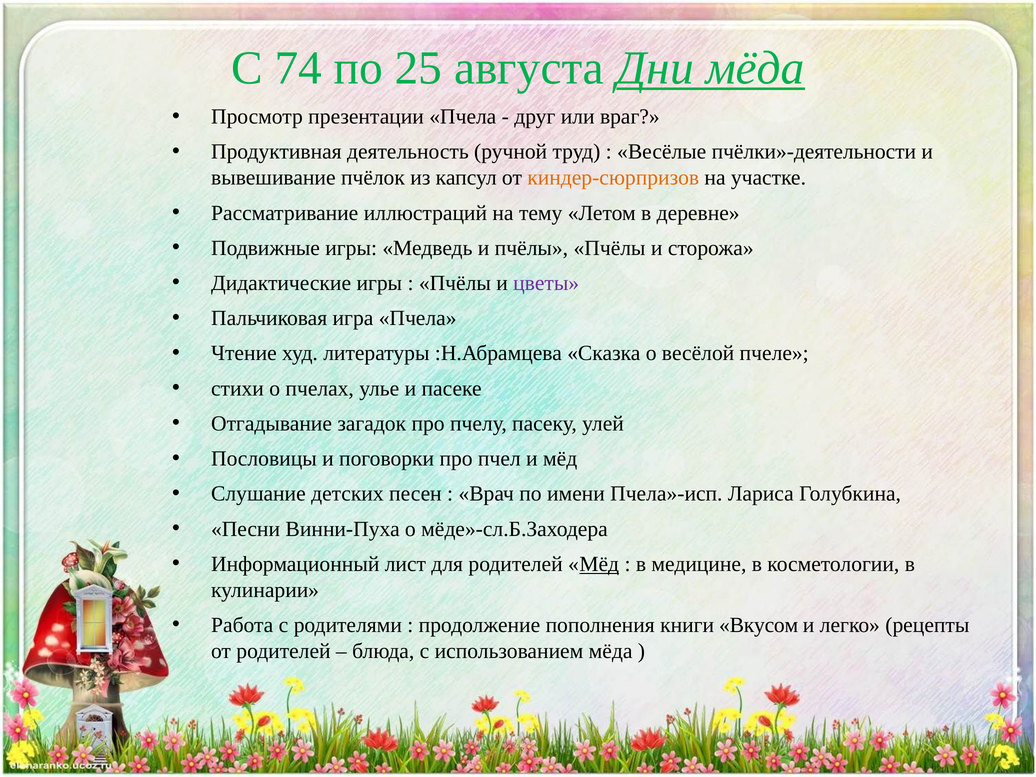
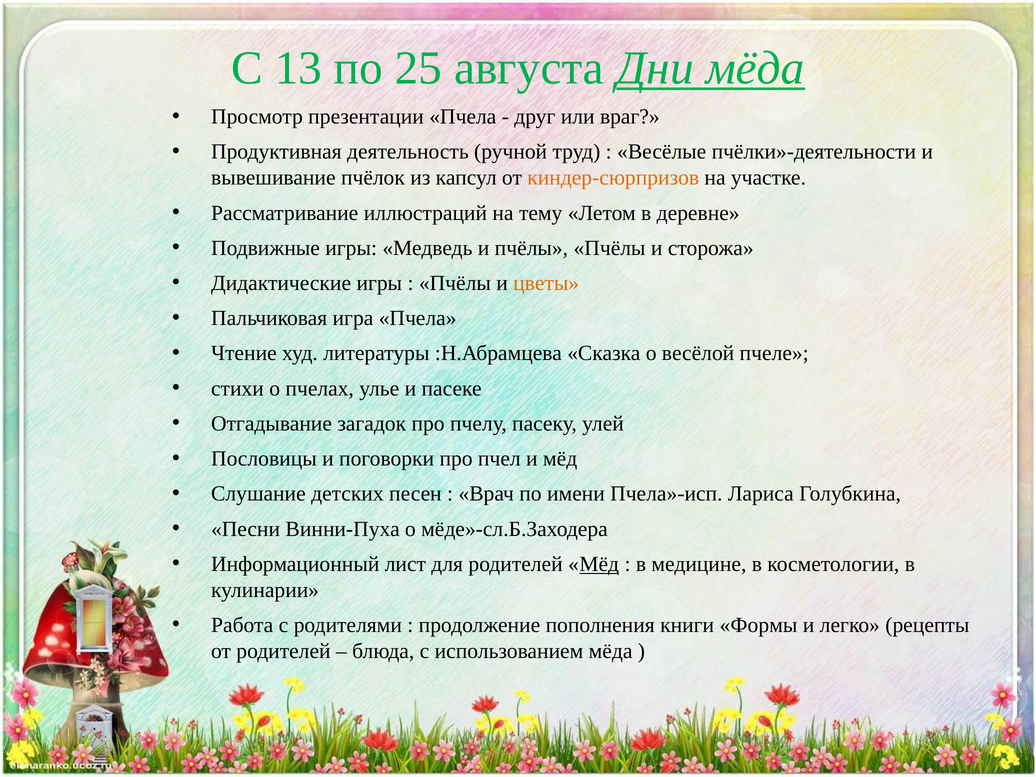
74: 74 -> 13 (298, 68)
цветы colour: purple -> orange (546, 283)
Вкусом: Вкусом -> Формы (758, 625)
